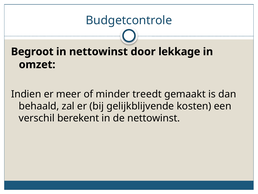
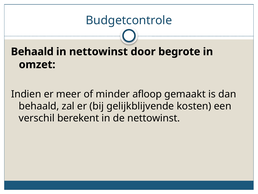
Begroot: Begroot -> Behaald (32, 52)
lekkage: lekkage -> begrote (179, 52)
treedt: treedt -> afloop (147, 94)
